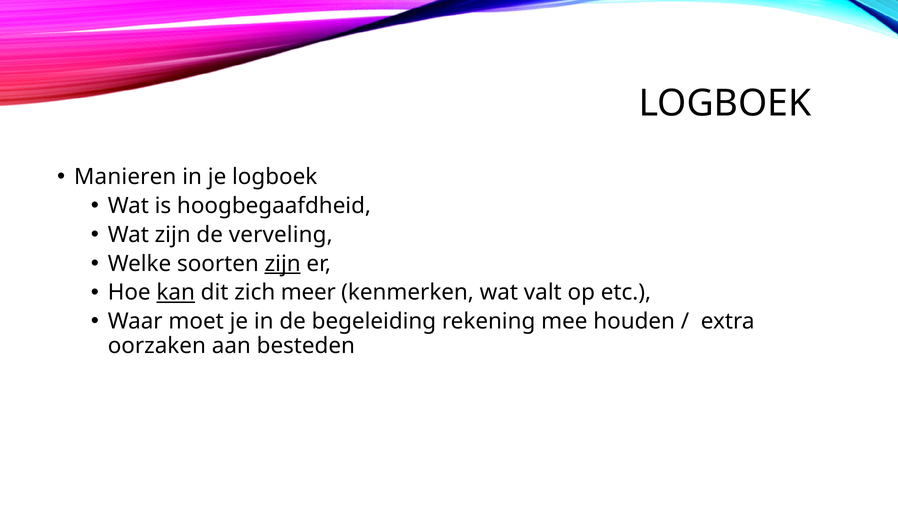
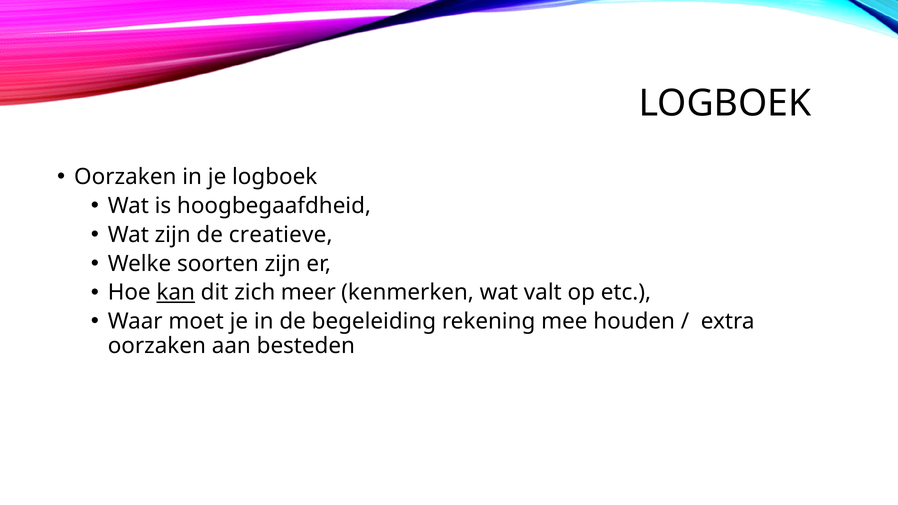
Manieren: Manieren -> Oorzaken (125, 177)
verveling: verveling -> creatieve (281, 235)
zijn underline: present -> none (283, 264)
